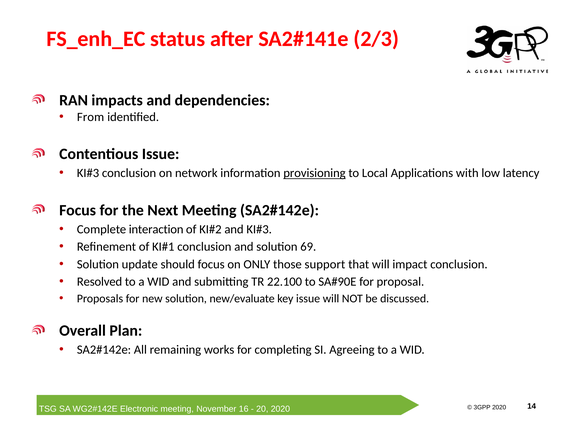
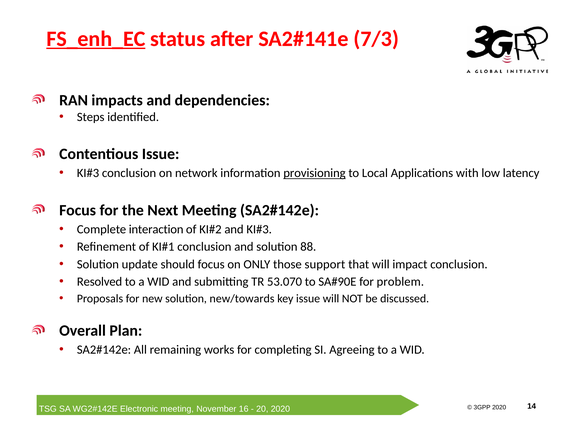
FS_enh_EC underline: none -> present (96, 39)
2/3: 2/3 -> 7/3 (376, 39)
From: From -> Steps (91, 117)
69: 69 -> 88 (308, 247)
22.100: 22.100 -> 53.070 (285, 282)
proposal: proposal -> problem (400, 282)
new/evaluate: new/evaluate -> new/towards (242, 299)
